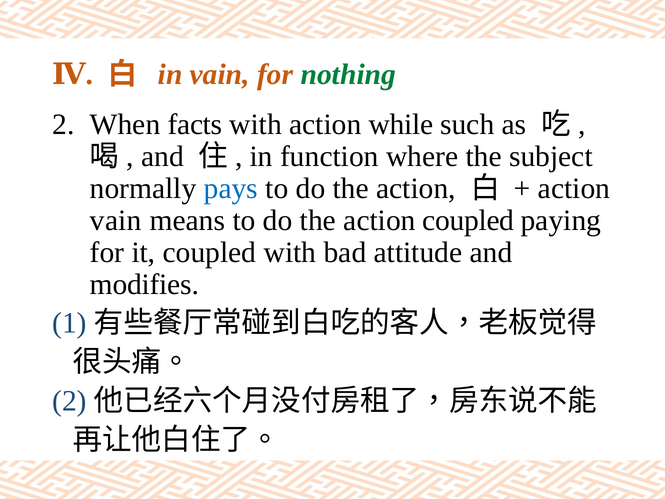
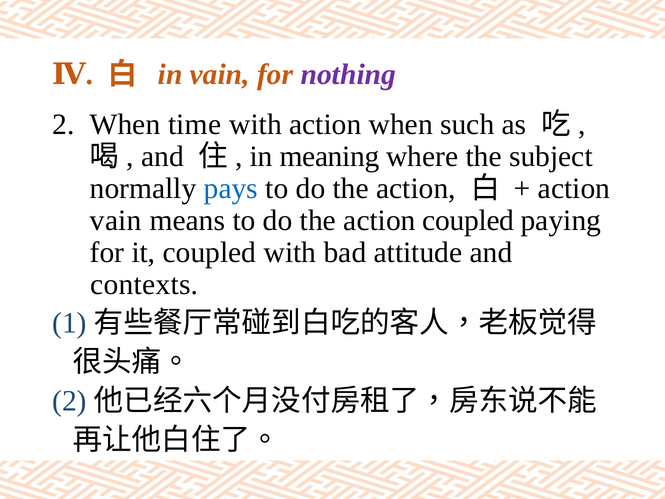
nothing colour: green -> purple (348, 75)
facts: facts -> time (195, 124)
action while: while -> when (401, 124)
function: function -> meaning (330, 156)
modifies: modifies -> contexts (144, 284)
